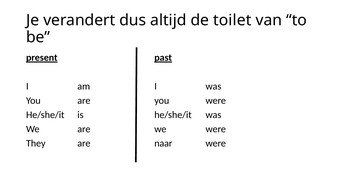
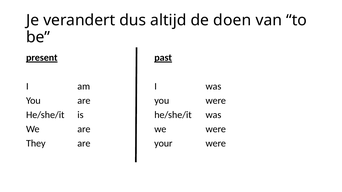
toilet: toilet -> doen (232, 20)
naar: naar -> your (163, 144)
